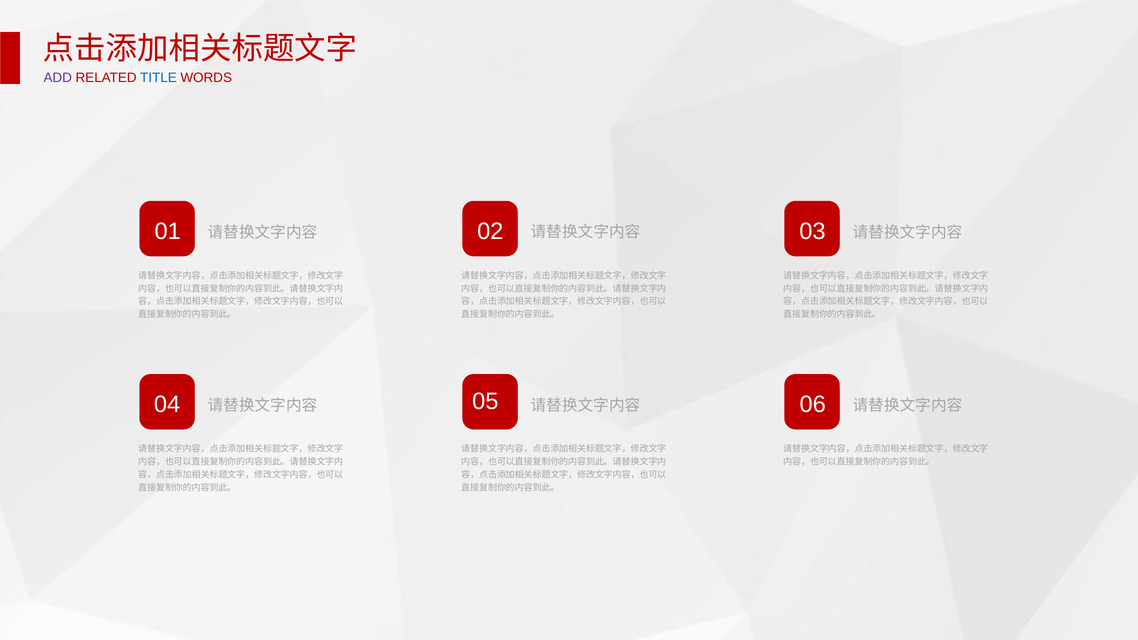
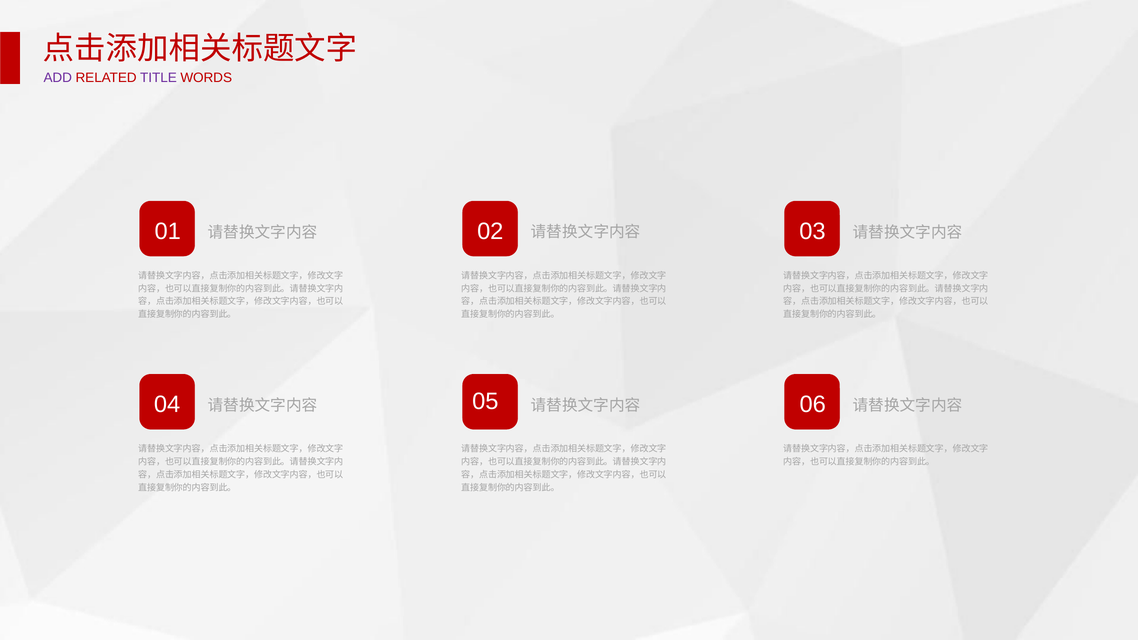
TITLE colour: blue -> purple (158, 78)
